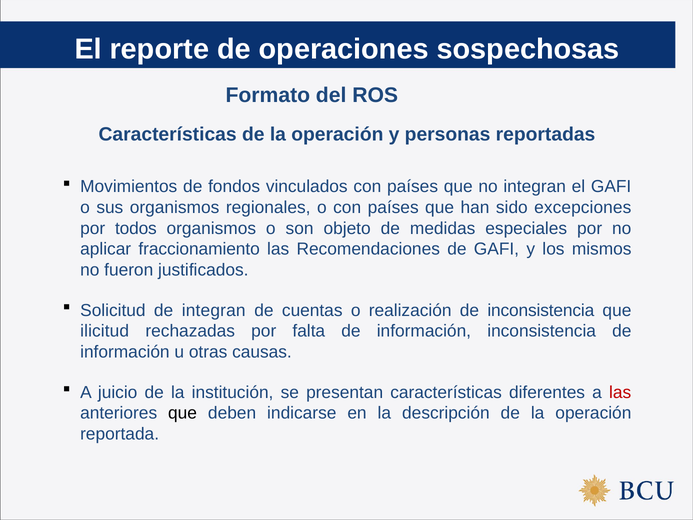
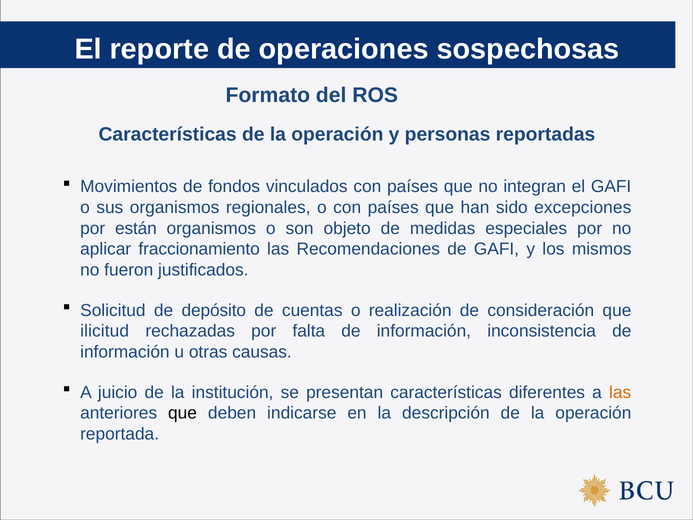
todos: todos -> están (136, 228)
de integran: integran -> depósito (214, 310)
de inconsistencia: inconsistencia -> consideración (541, 310)
las colour: red -> orange (620, 392)
